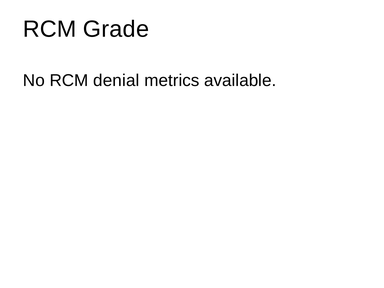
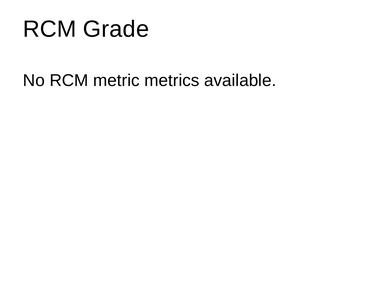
denial: denial -> metric (116, 81)
